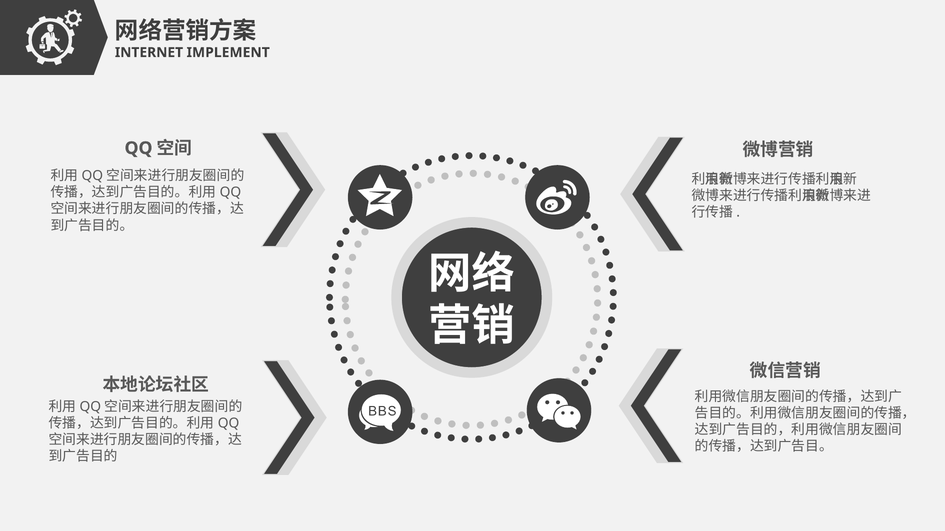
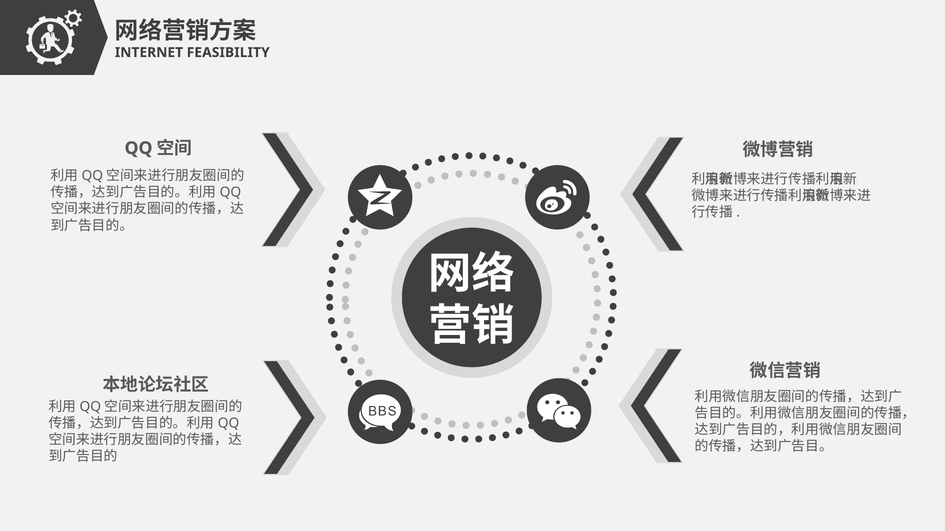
IMPLEMENT: IMPLEMENT -> FEASIBILITY (228, 53)
